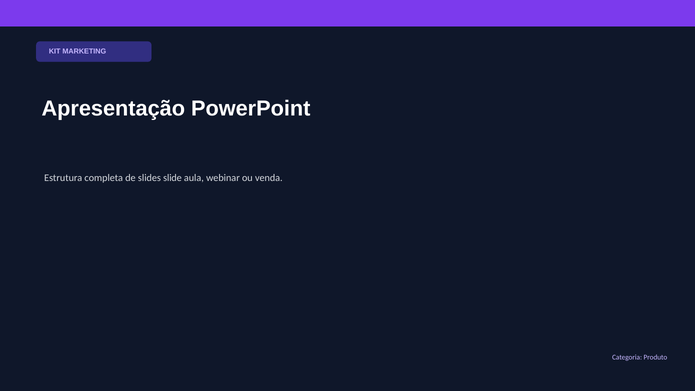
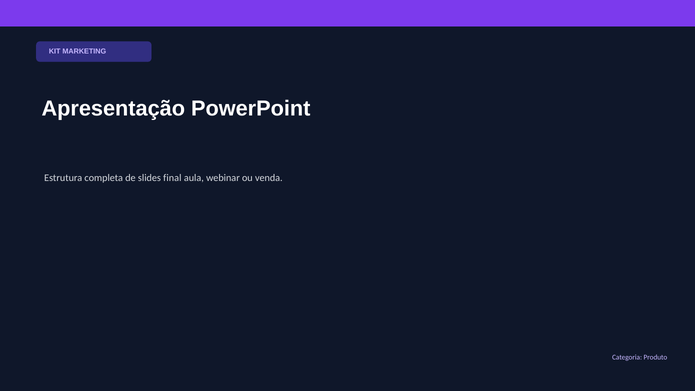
slide: slide -> final (172, 178)
